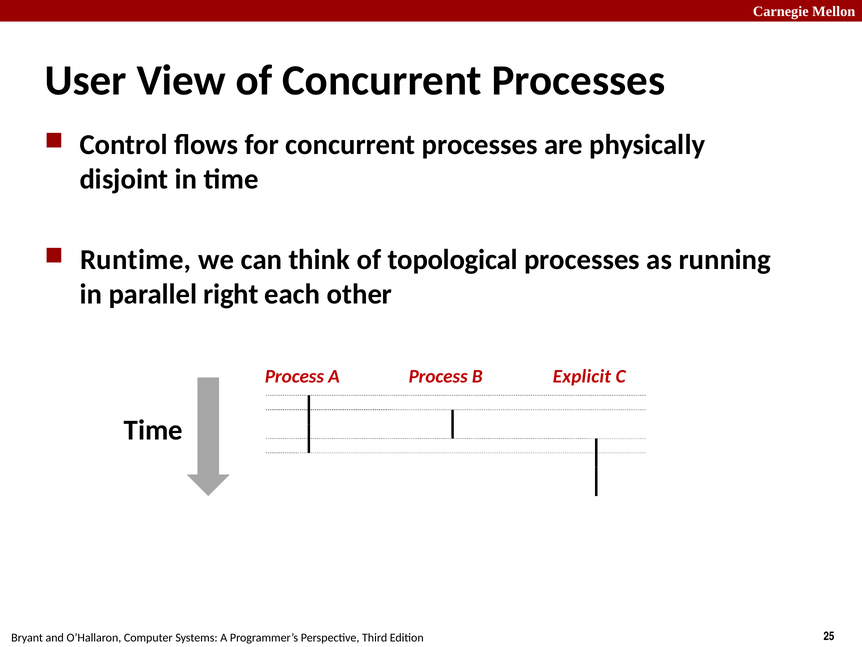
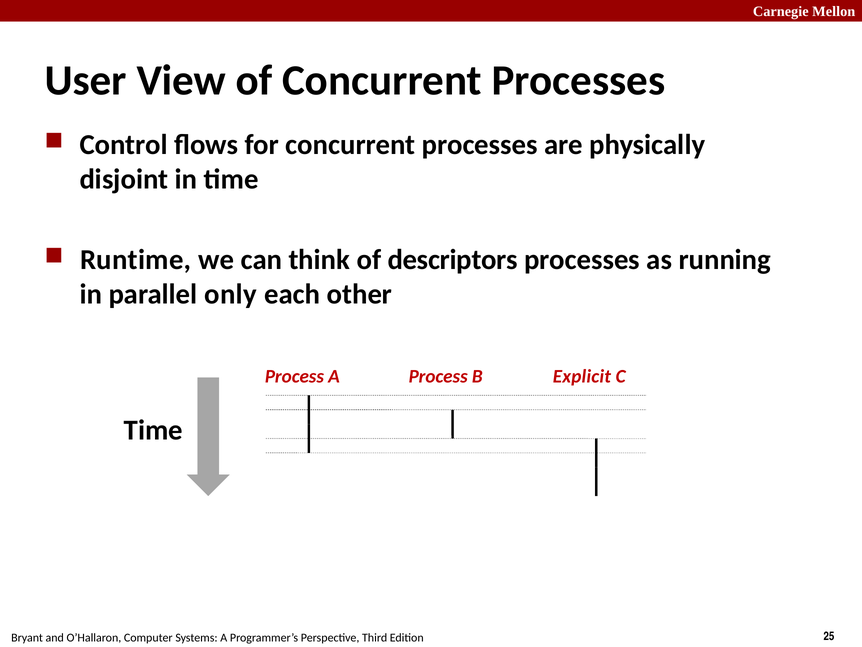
topological: topological -> descriptors (453, 260)
right: right -> only (231, 294)
